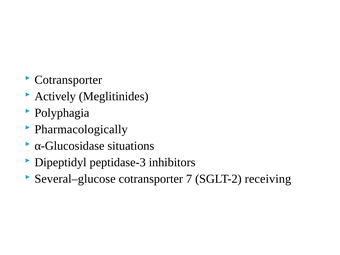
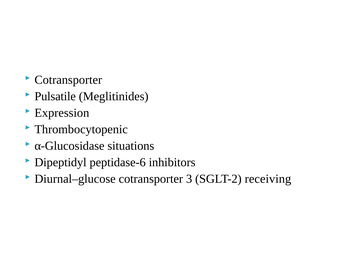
Actively: Actively -> Pulsatile (55, 96)
Polyphagia: Polyphagia -> Expression (62, 113)
Pharmacologically: Pharmacologically -> Thrombocytopenic (81, 129)
peptidase-3: peptidase-3 -> peptidase-6 (118, 162)
Several–glucose: Several–glucose -> Diurnal–glucose (75, 179)
7: 7 -> 3 (189, 179)
